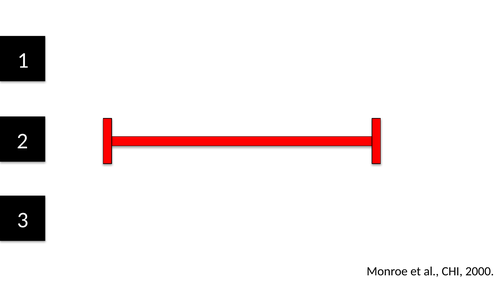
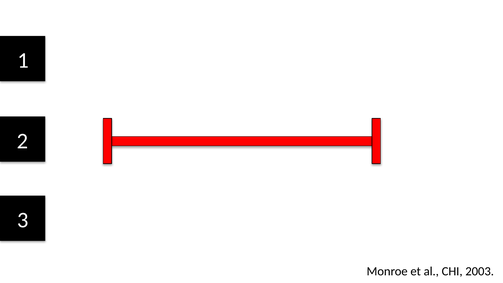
2000: 2000 -> 2003 (480, 271)
